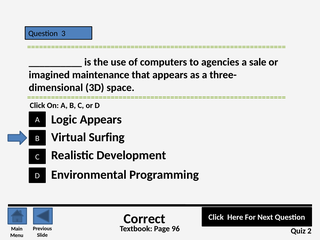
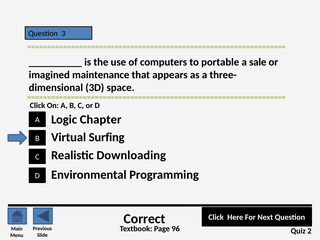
agencies: agencies -> portable (220, 62)
Logic Appears: Appears -> Chapter (101, 120)
Development: Development -> Downloading (131, 155)
